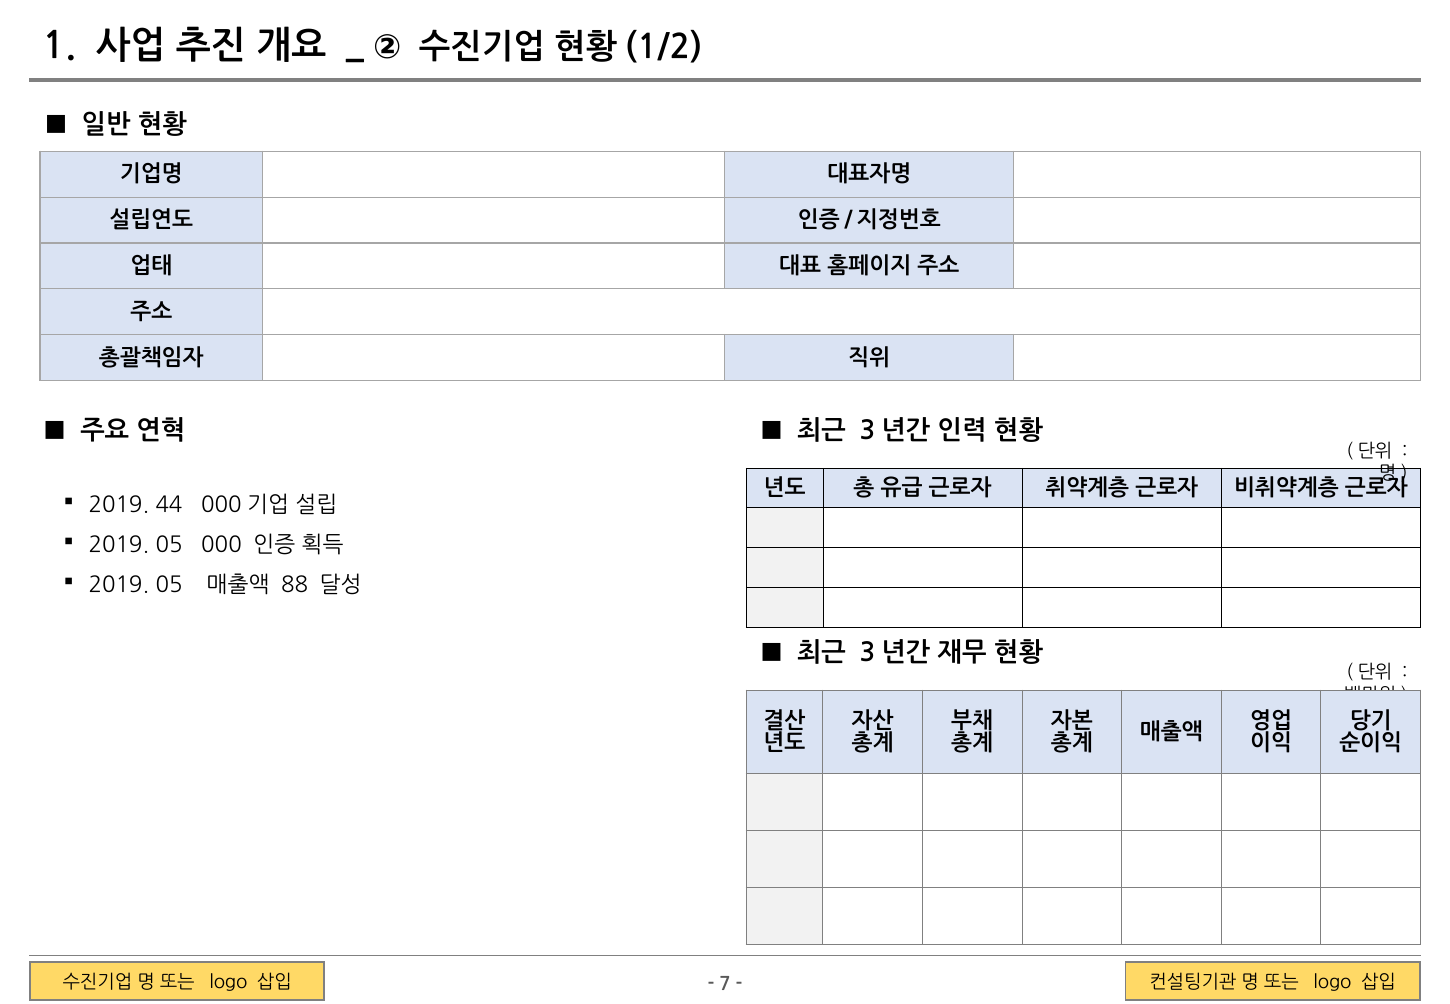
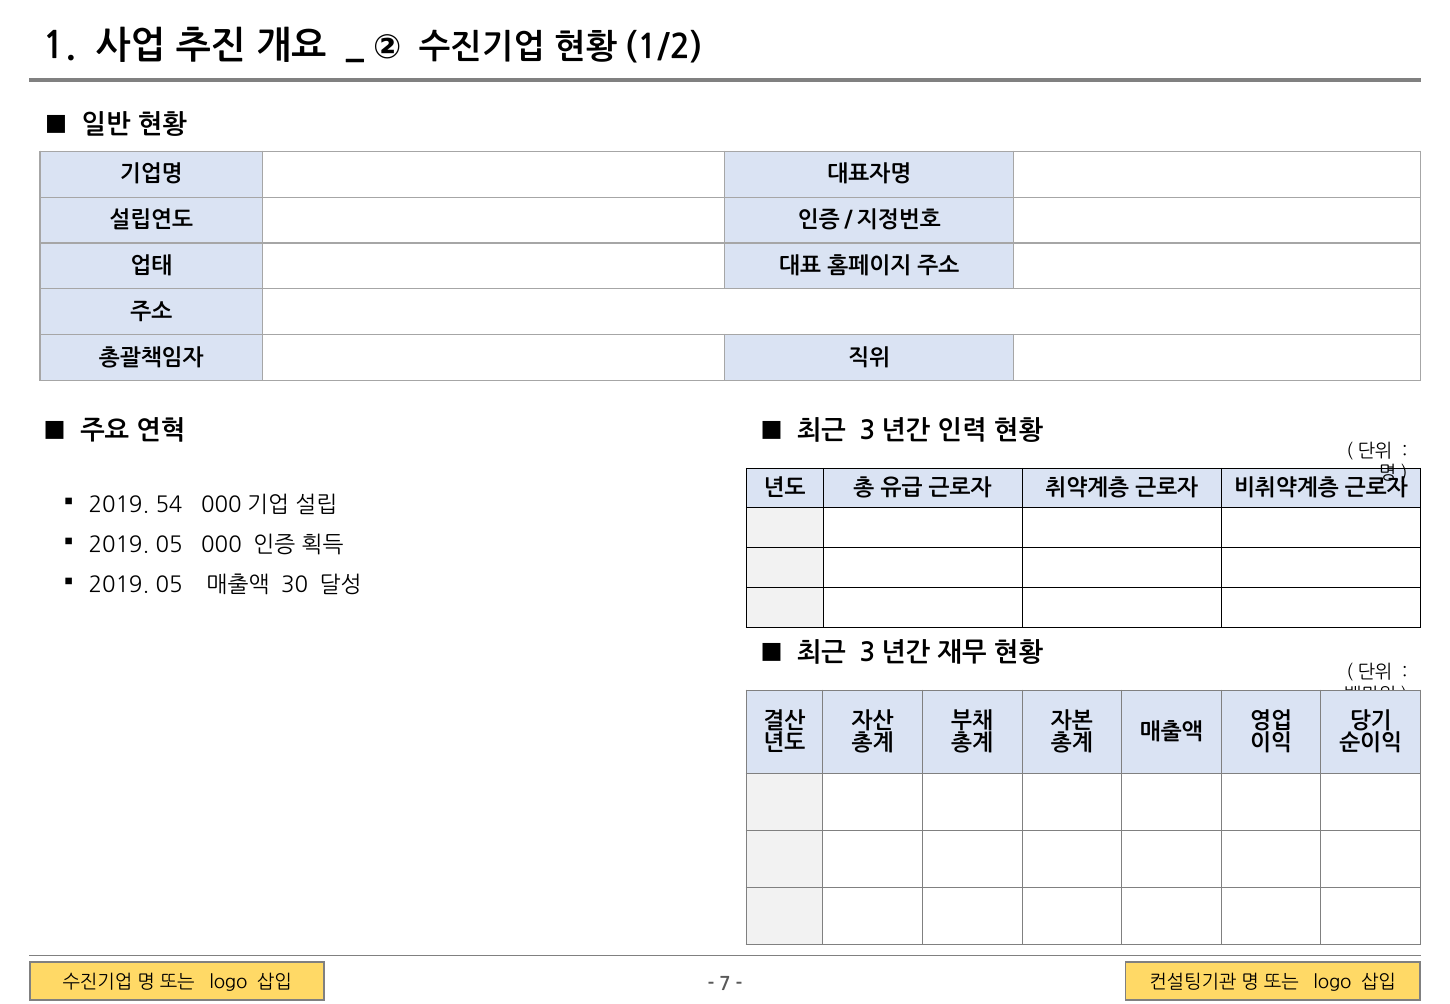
44: 44 -> 54 (169, 505)
88: 88 -> 30 (295, 585)
